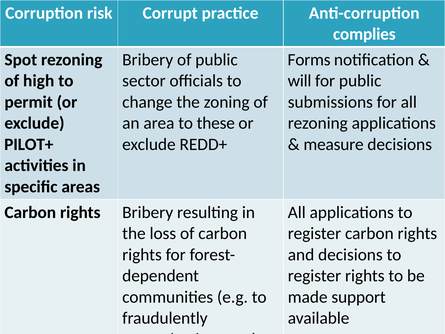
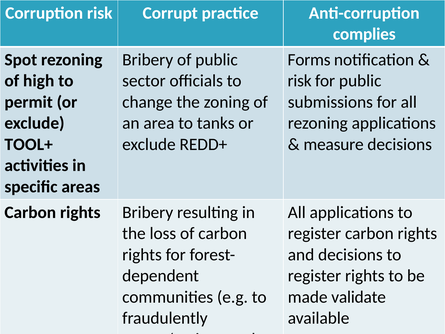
will: will -> risk (300, 81)
these: these -> tanks (216, 123)
PILOT+: PILOT+ -> TOOL+ (29, 144)
support: support -> validate (359, 297)
